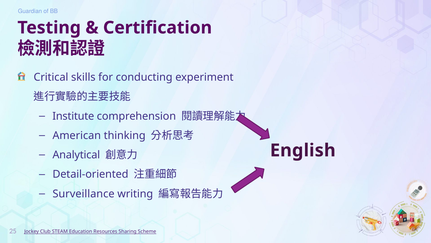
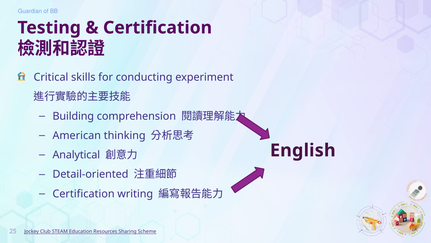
Institute: Institute -> Building (73, 116)
Surveillance: Surveillance -> Certification (84, 193)
